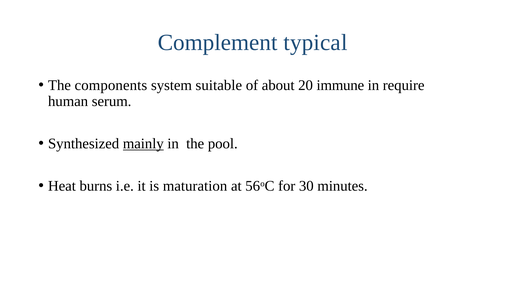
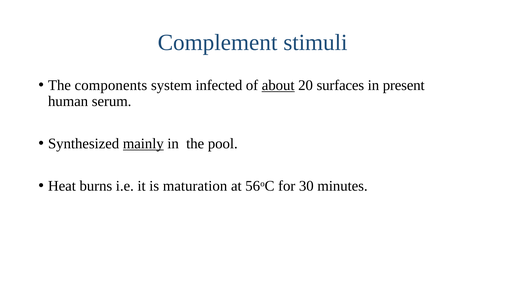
typical: typical -> stimuli (316, 43)
suitable: suitable -> infected (219, 86)
about underline: none -> present (278, 86)
immune: immune -> surfaces (340, 86)
require: require -> present (404, 86)
